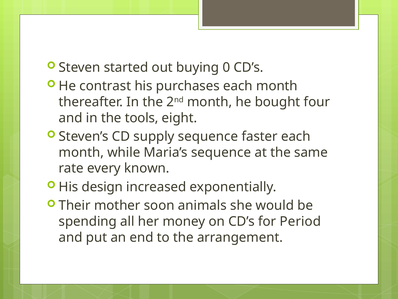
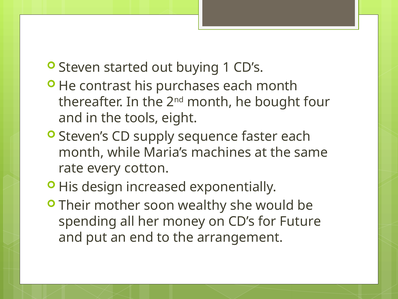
0: 0 -> 1 (226, 67)
Maria’s sequence: sequence -> machines (221, 152)
known: known -> cotton (147, 168)
animals: animals -> wealthy (202, 205)
Period: Period -> Future (300, 221)
